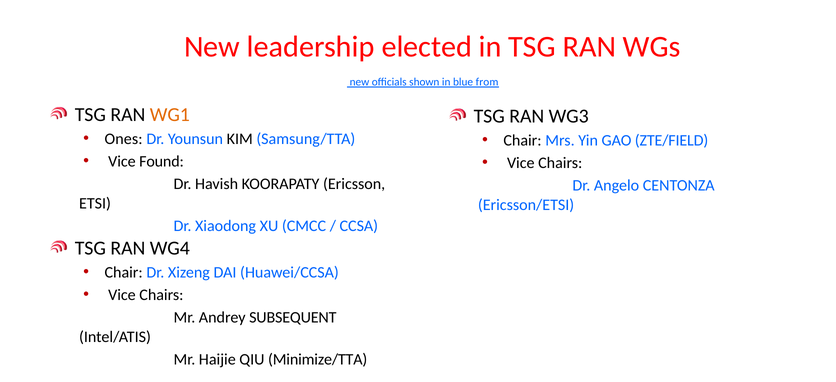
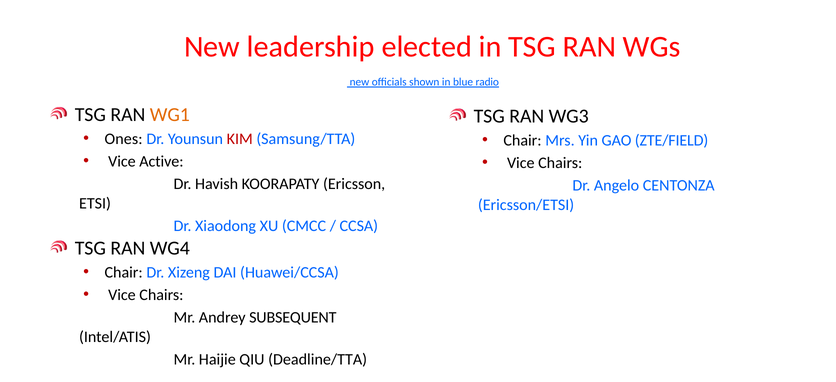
from: from -> radio (487, 82)
KIM colour: black -> red (240, 139)
Found: Found -> Active (161, 162)
Minimize/TTA: Minimize/TTA -> Deadline/TTA (318, 360)
